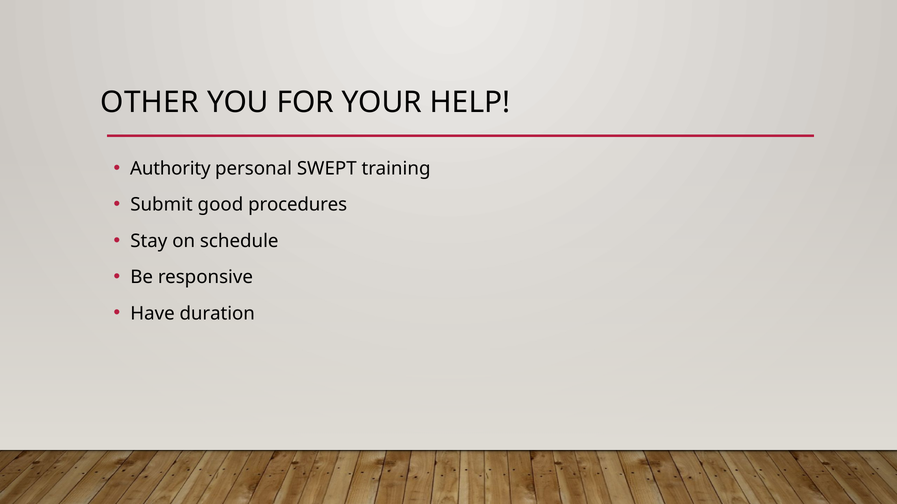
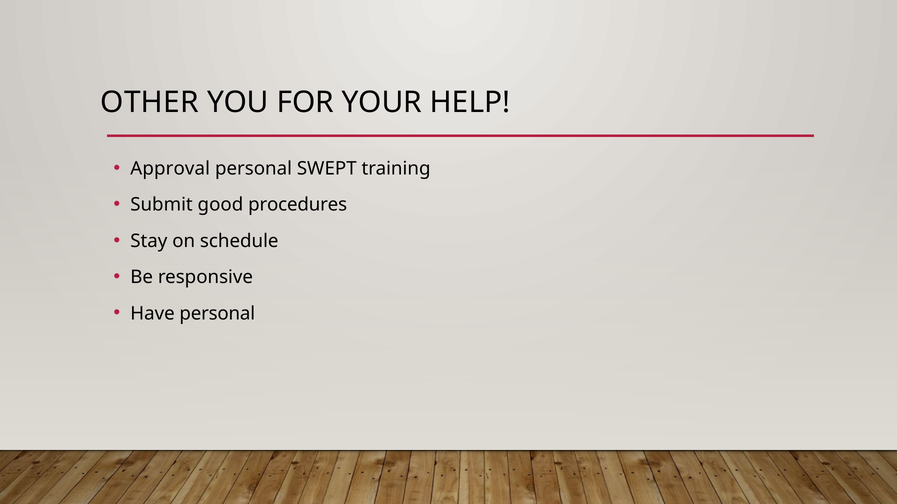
Authority: Authority -> Approval (170, 169)
Have duration: duration -> personal (217, 314)
